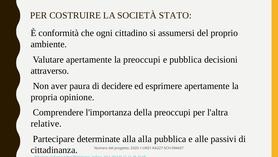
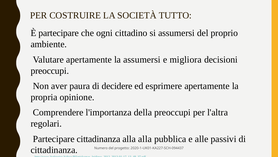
STATO: STATO -> TUTTO (175, 15)
È conformità: conformità -> partecipare (59, 33)
la preoccupi: preoccupi -> assumersi (142, 59)
e pubblica: pubblica -> migliora (186, 59)
attraverso: attraverso -> preoccupi (50, 70)
relative: relative -> regolari (46, 123)
Partecipare determinate: determinate -> cittadinanza (99, 138)
